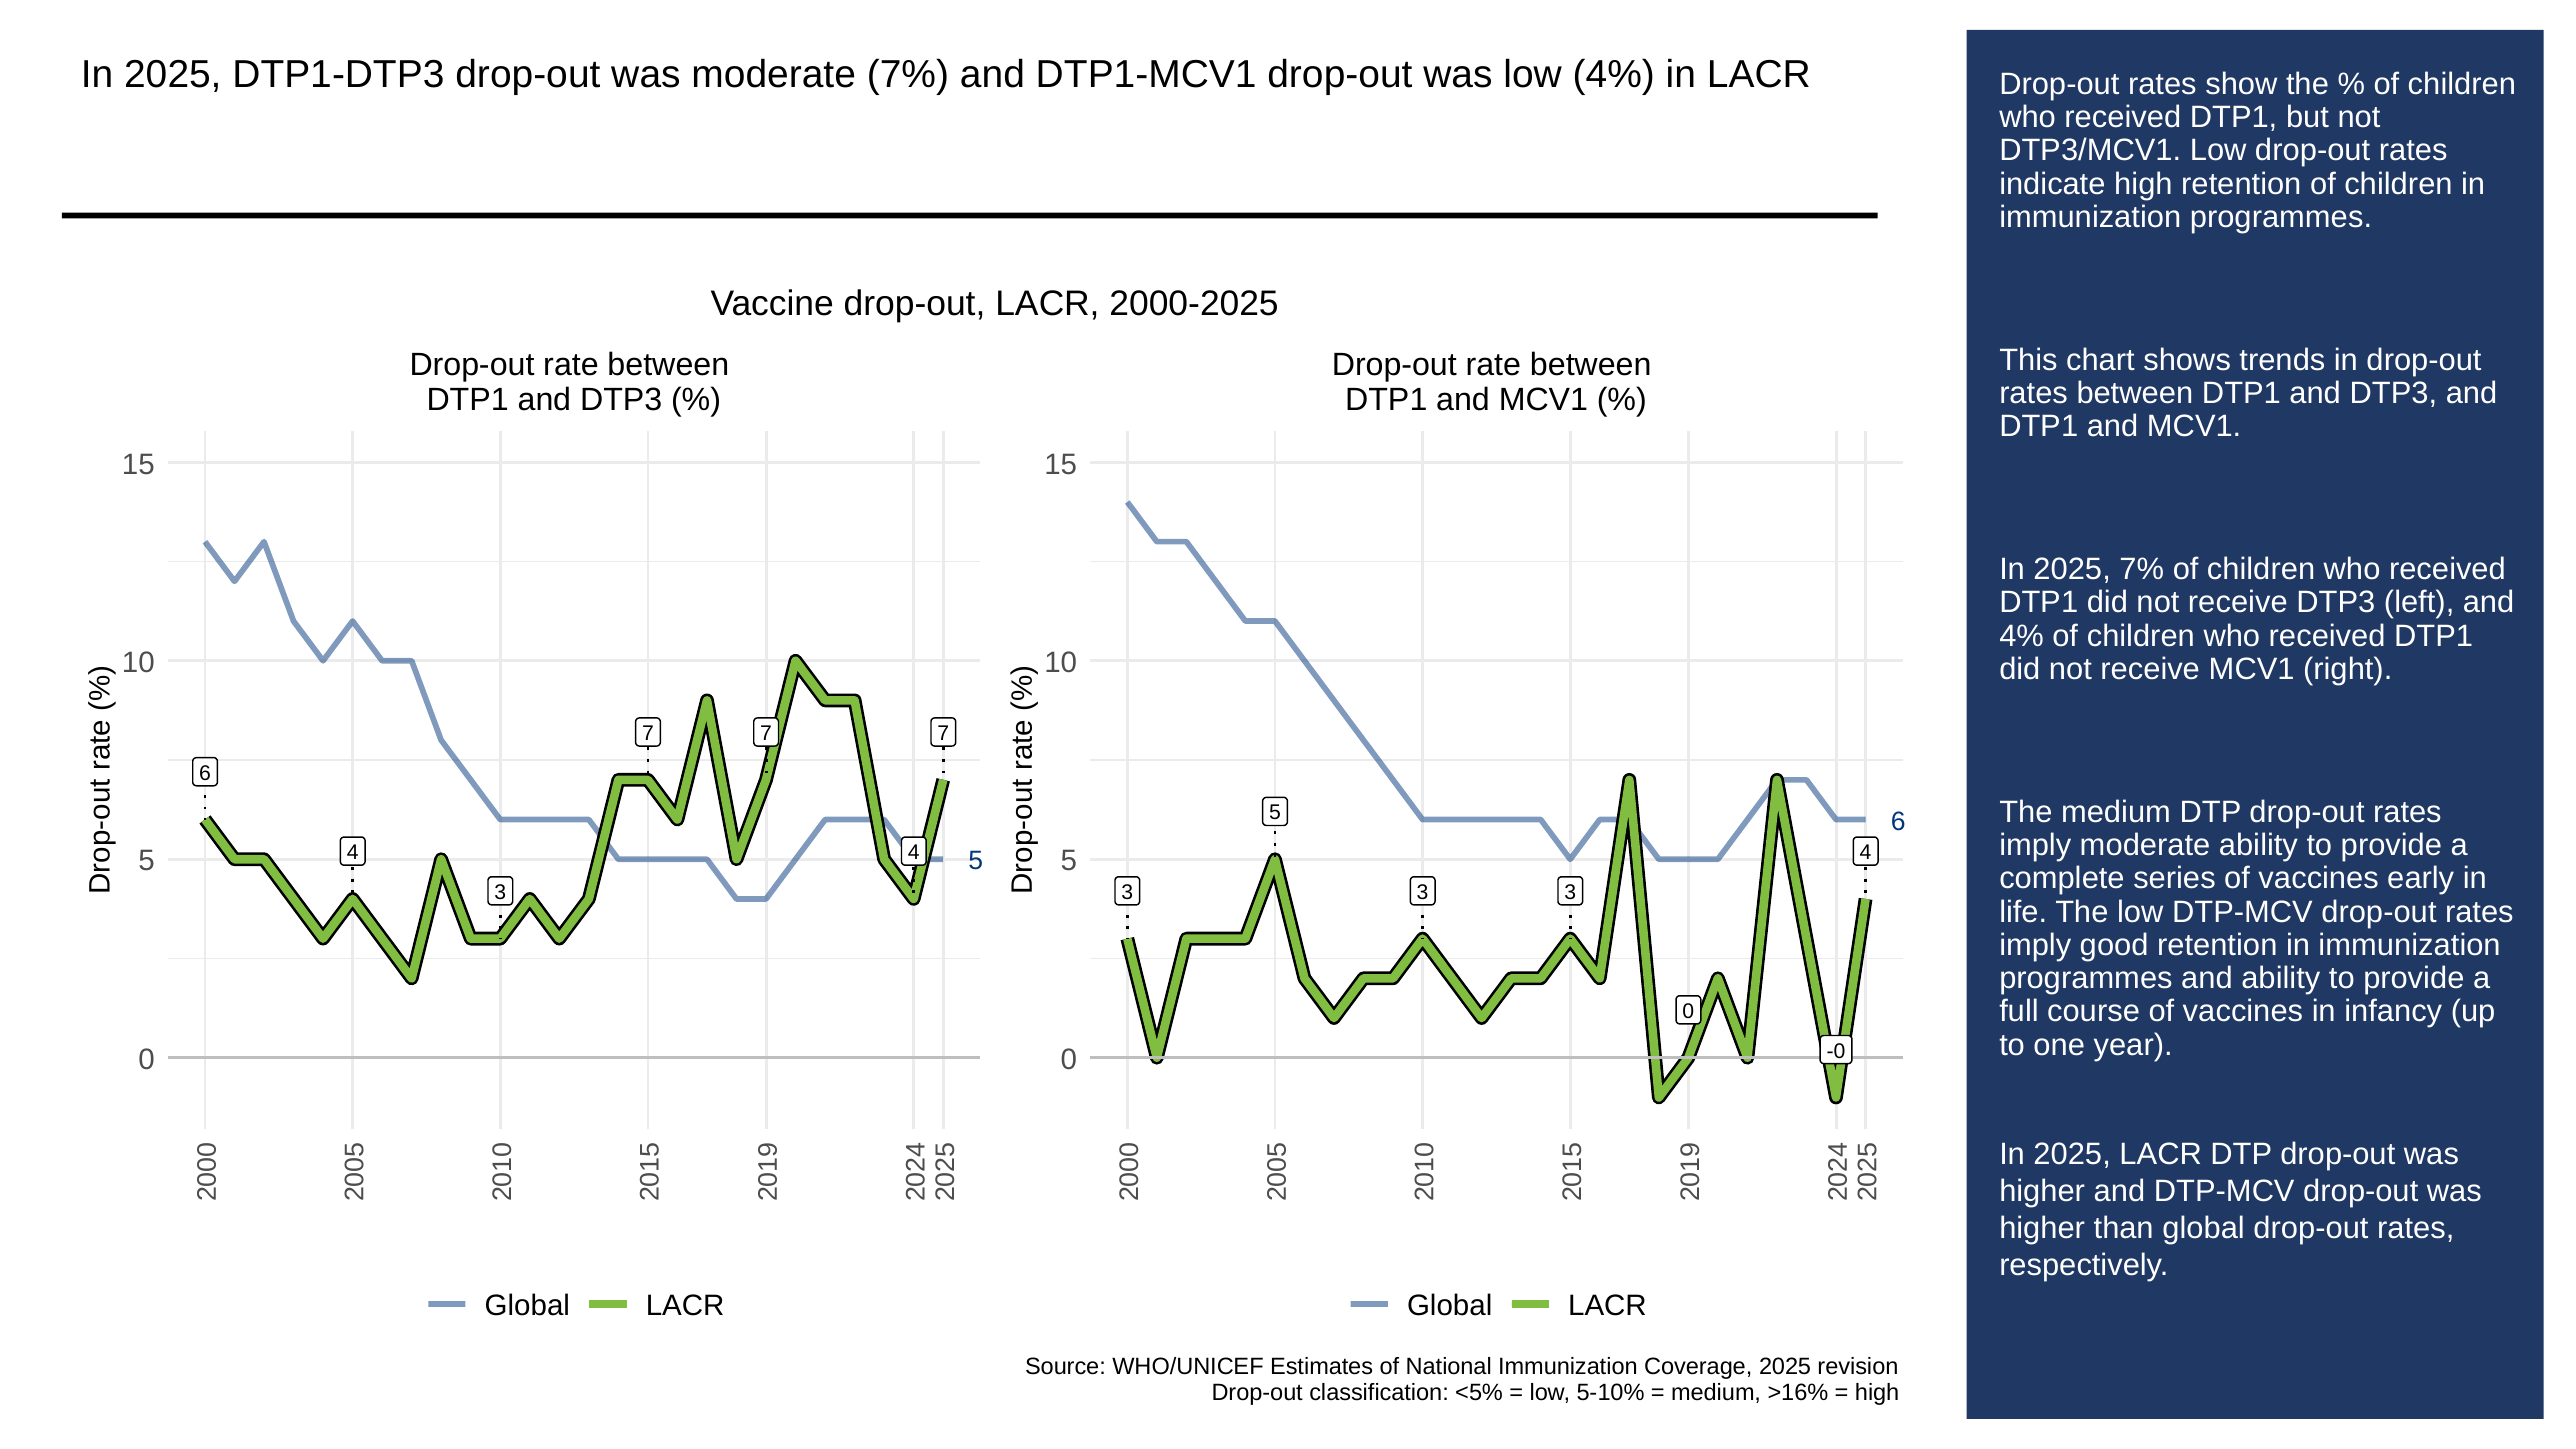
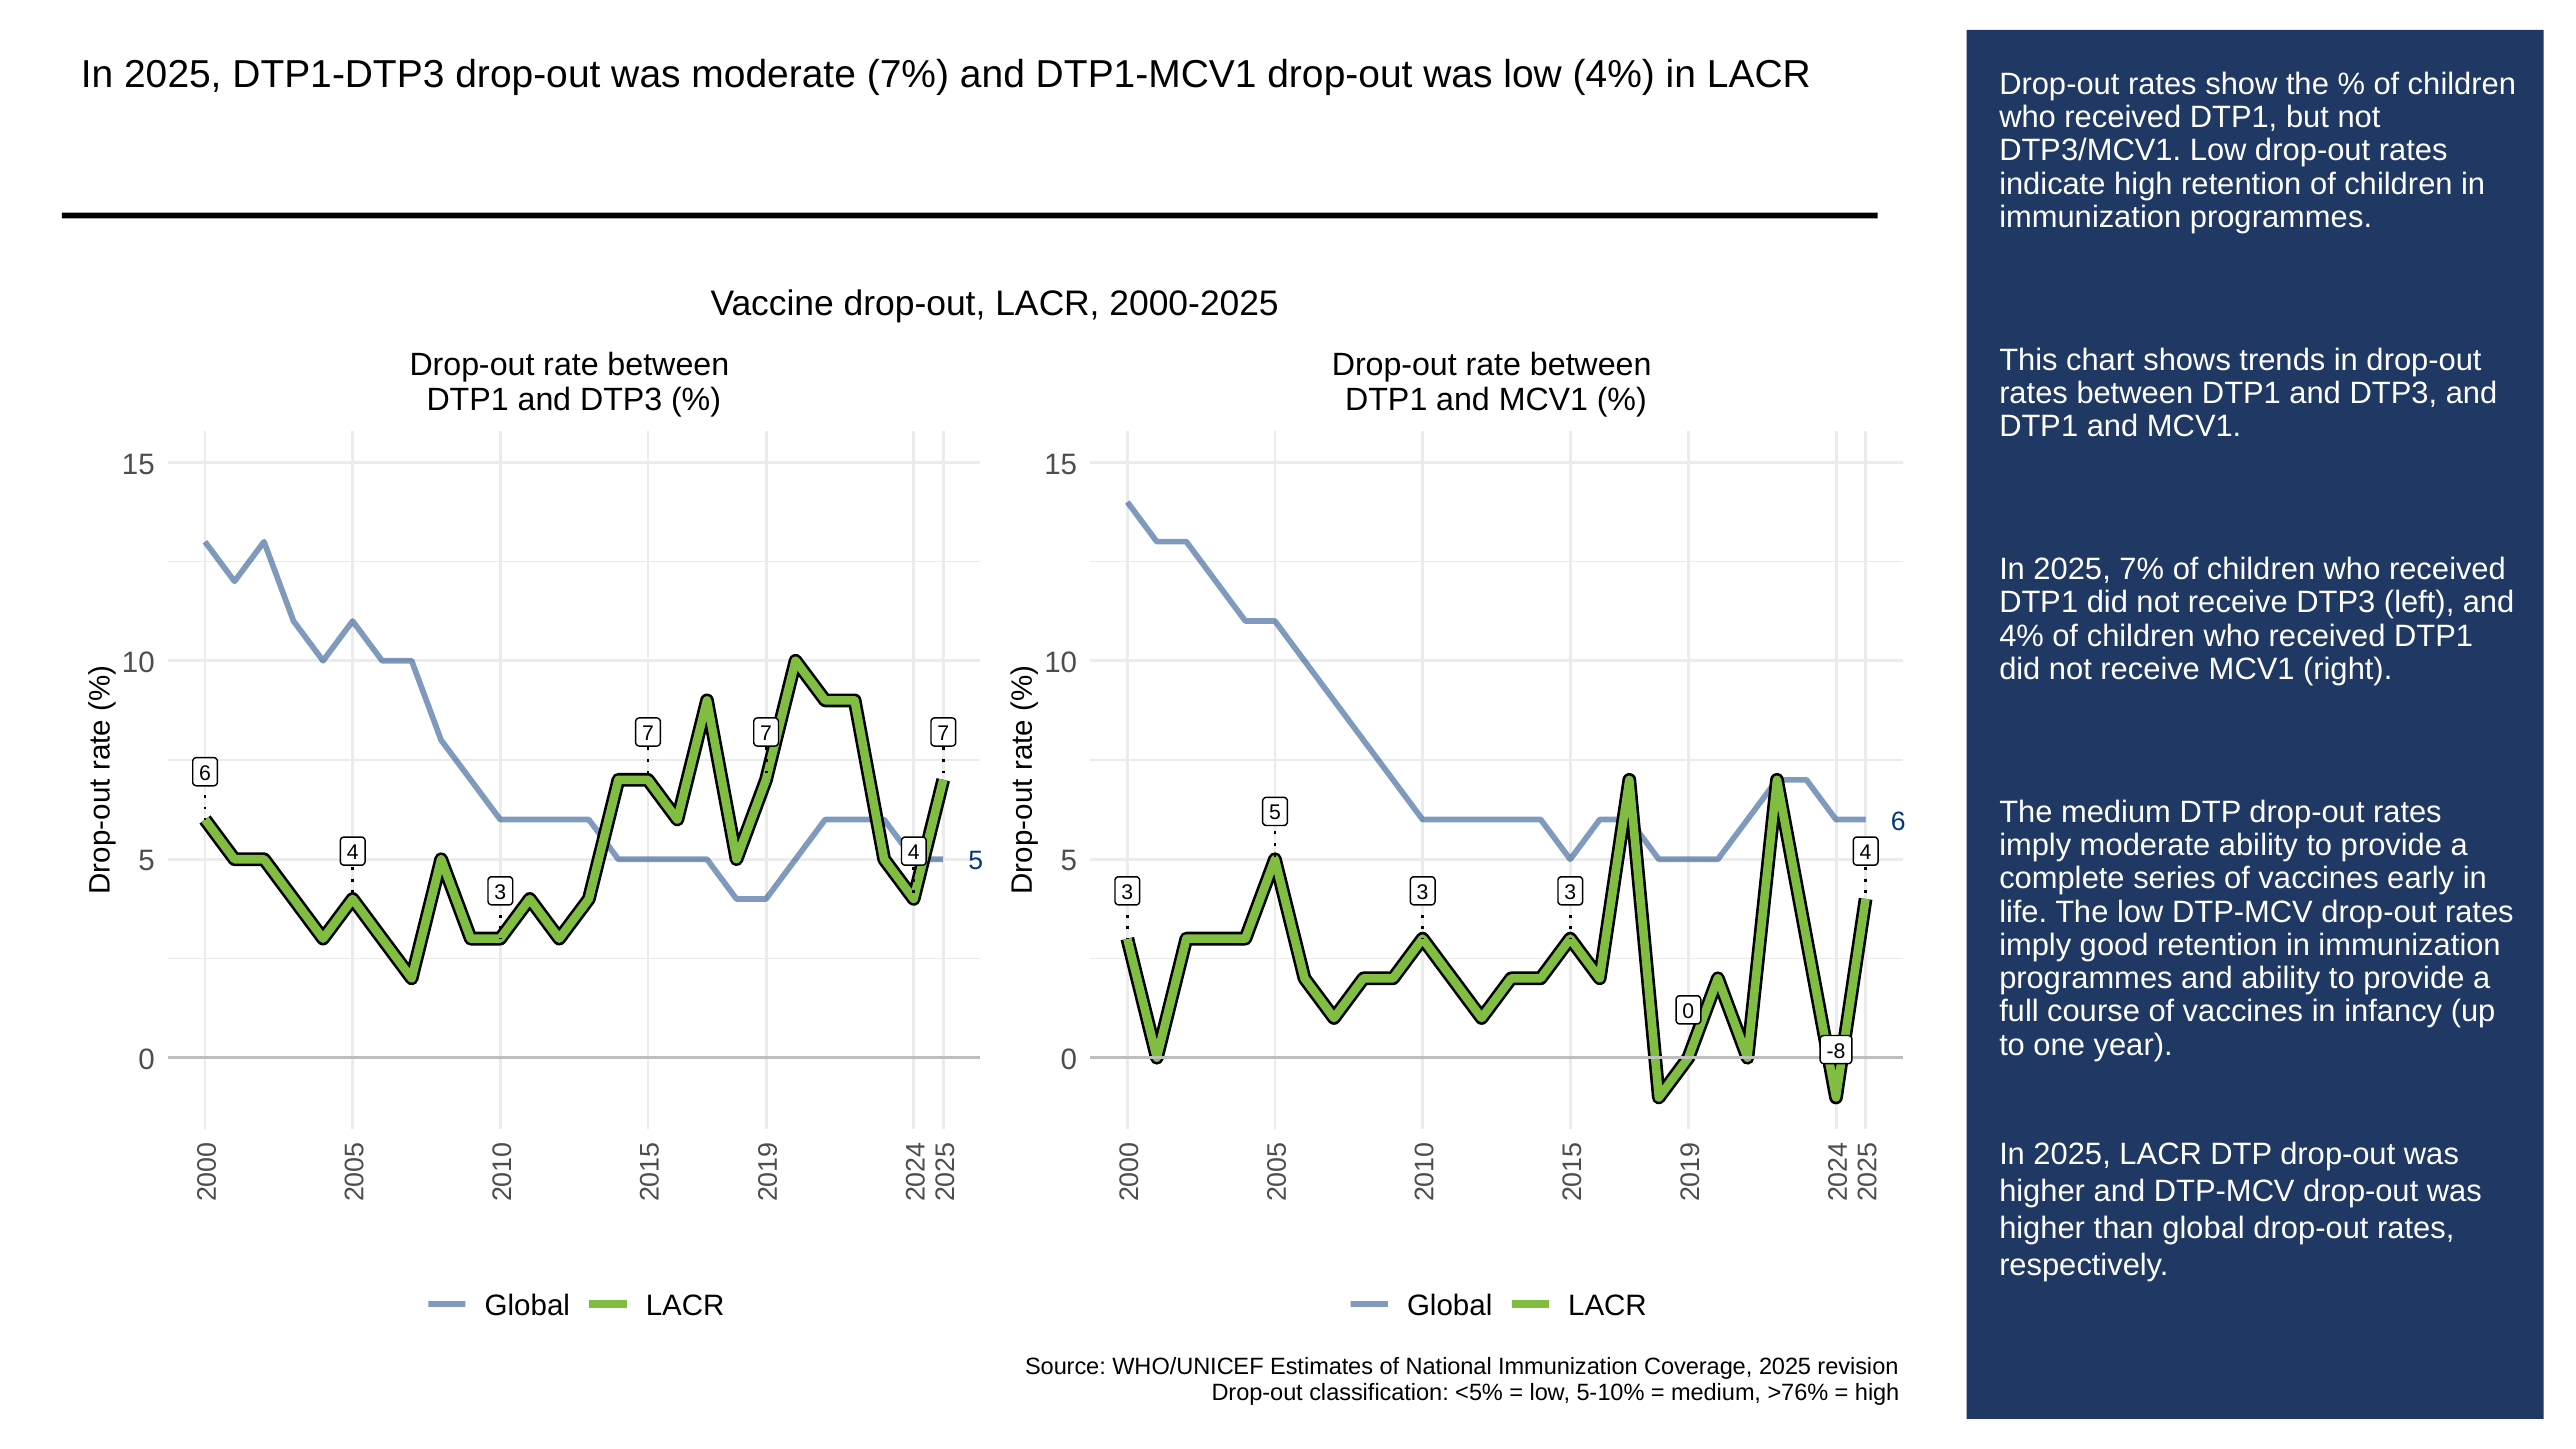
-0: -0 -> -8 (1836, 1051)
>16%: >16% -> >76% (1798, 1392)
